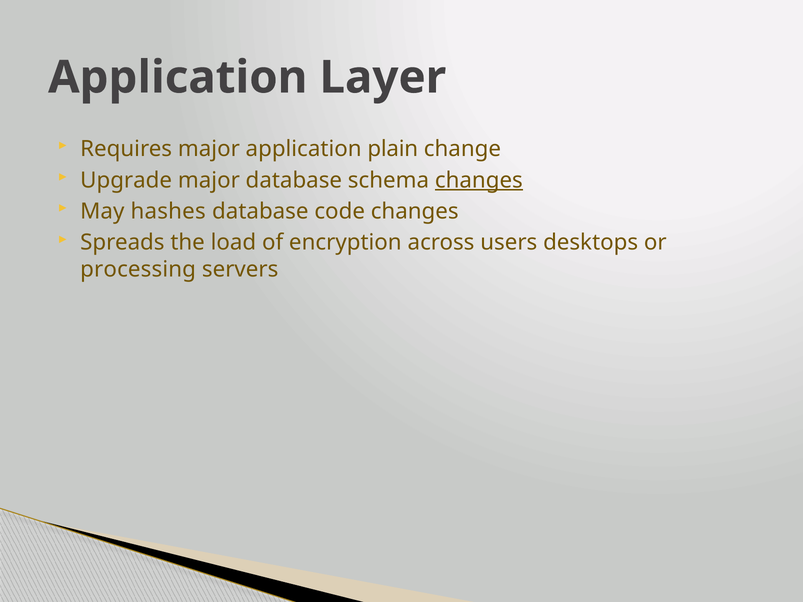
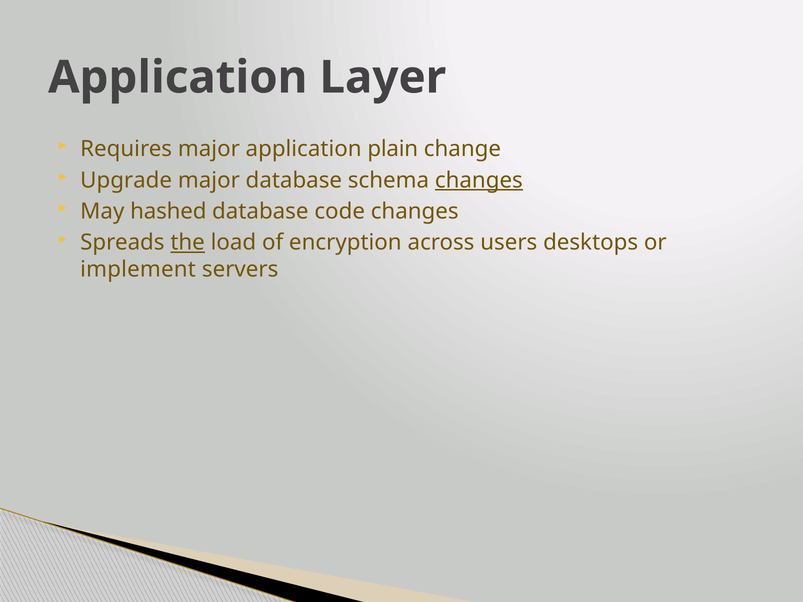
hashes: hashes -> hashed (168, 211)
the underline: none -> present (188, 243)
processing: processing -> implement (138, 270)
